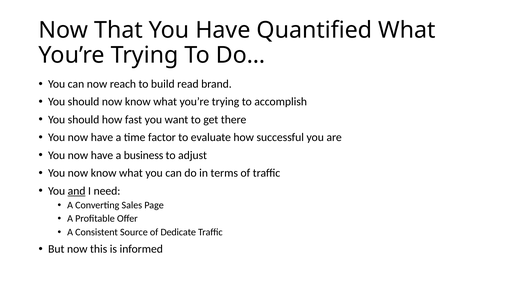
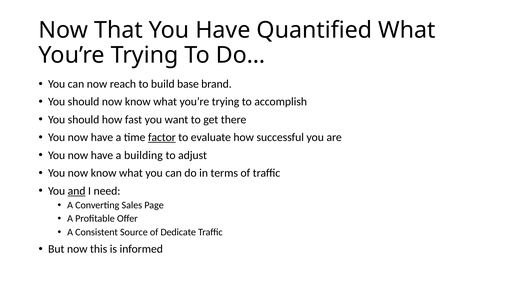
read: read -> base (188, 84)
factor underline: none -> present (162, 138)
business: business -> building (143, 155)
